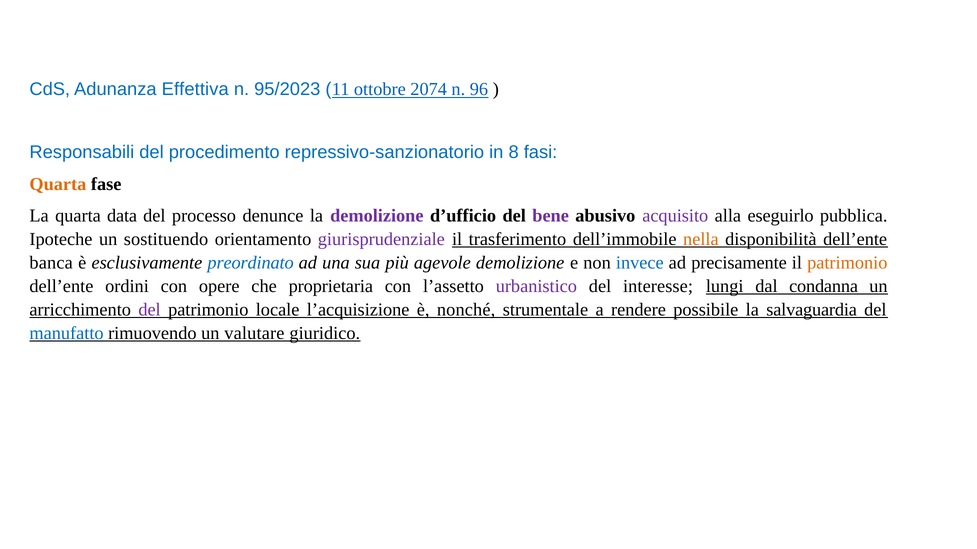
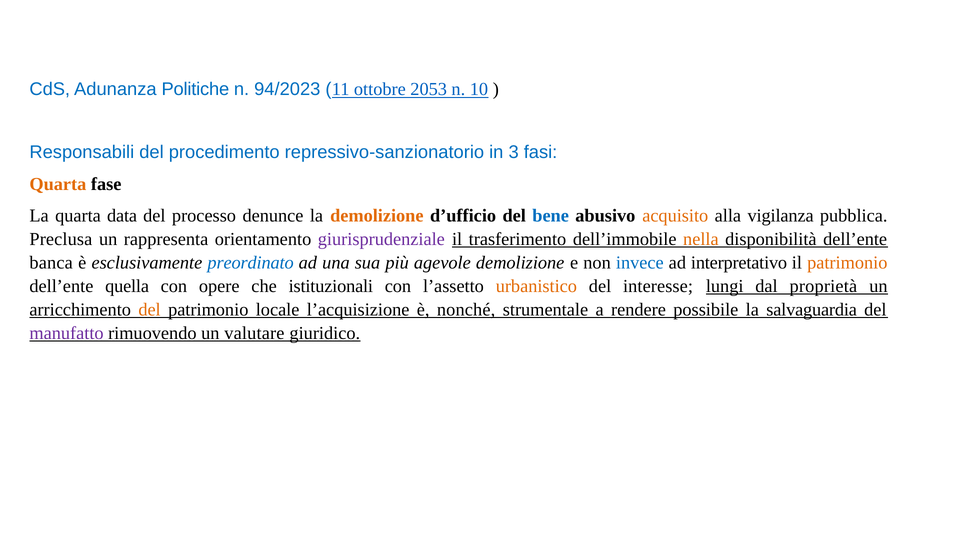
Effettiva: Effettiva -> Politiche (195, 89)
95/2023: 95/2023 -> 94/2023 (287, 89)
2074: 2074 -> 2053 (429, 89)
96: 96 -> 10 (479, 89)
8: 8 -> 3 (514, 153)
demolizione colour: purple -> orange (377, 216)
bene colour: purple -> blue (551, 216)
acquisito colour: purple -> orange (675, 216)
eseguirlo: eseguirlo -> vigilanza (781, 216)
Ipoteche: Ipoteche -> Preclusa (61, 239)
sostituendo: sostituendo -> rappresenta (166, 239)
precisamente: precisamente -> interpretativo (739, 263)
ordini: ordini -> quella (127, 286)
proprietaria: proprietaria -> istituzionali (331, 286)
urbanistico colour: purple -> orange (536, 286)
condanna: condanna -> proprietà (823, 286)
del colour: purple -> orange (150, 310)
manufatto colour: blue -> purple (67, 333)
